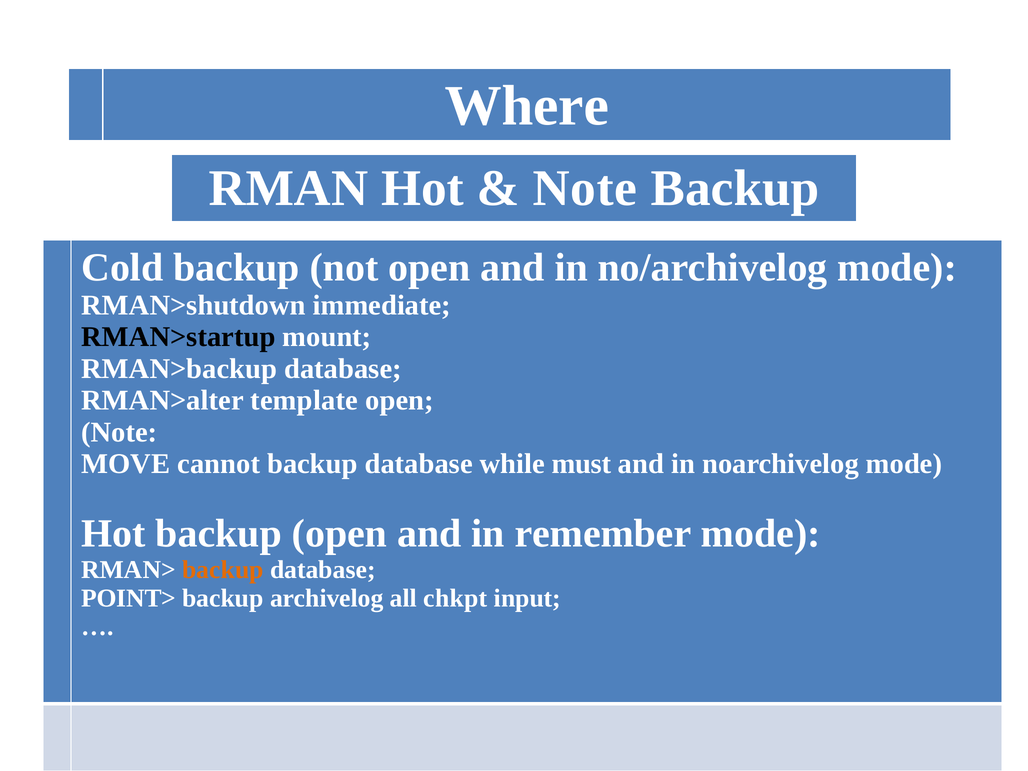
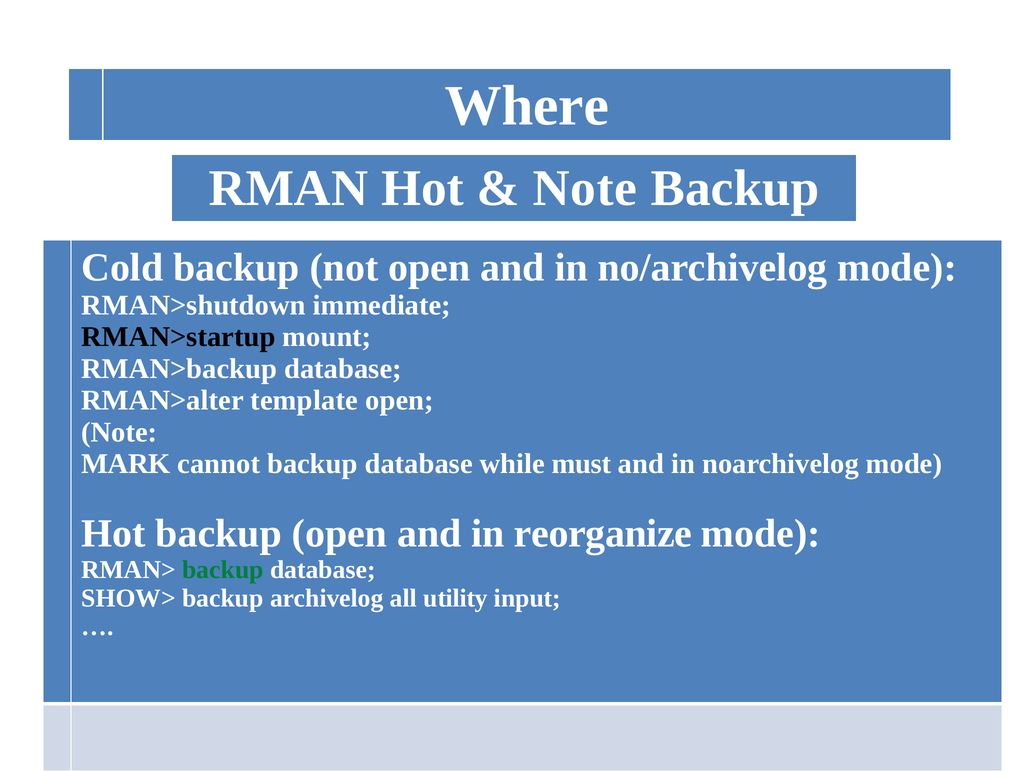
MOVE: MOVE -> MARK (126, 464)
remember: remember -> reorganize (603, 534)
backup colour: orange -> green (223, 570)
POINT>: POINT> -> SHOW> (129, 598)
chkpt: chkpt -> utility (456, 598)
